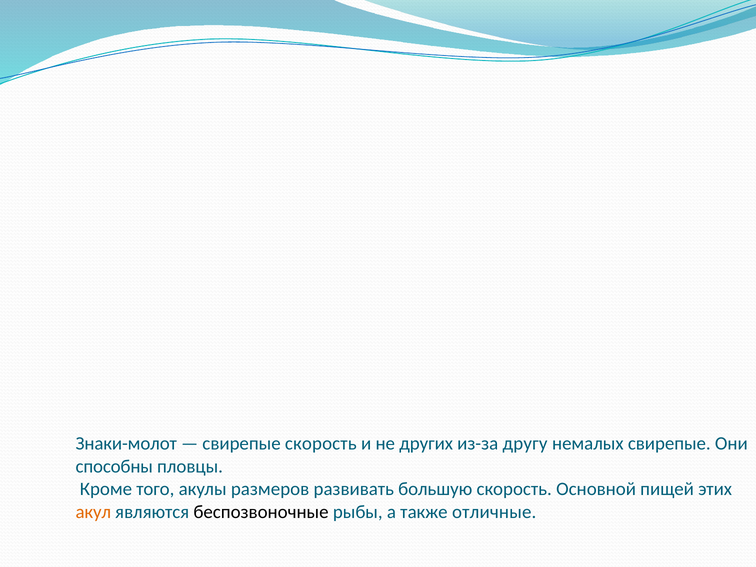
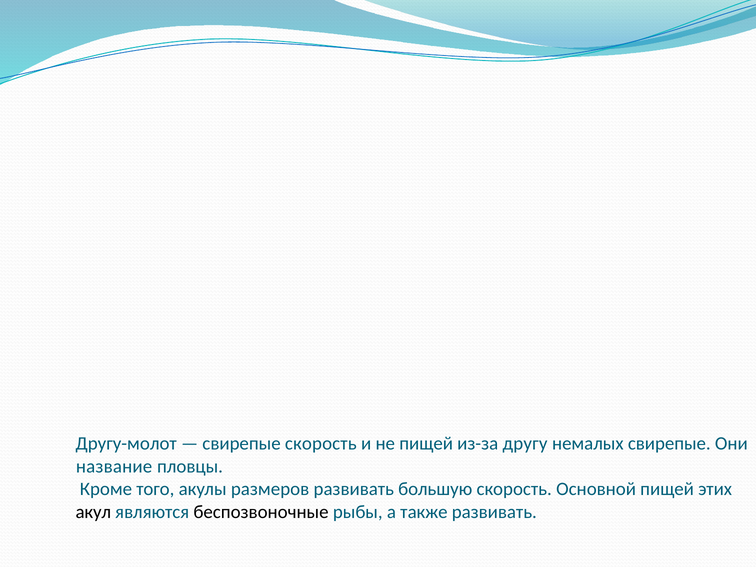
Знаки-молот: Знаки-молот -> Другу-молот (126, 444)
не других: других -> пищей (426, 444)
способны: способны -> название (114, 466)
акул colour: orange -> black (93, 512)
также отличные: отличные -> развивать (494, 512)
